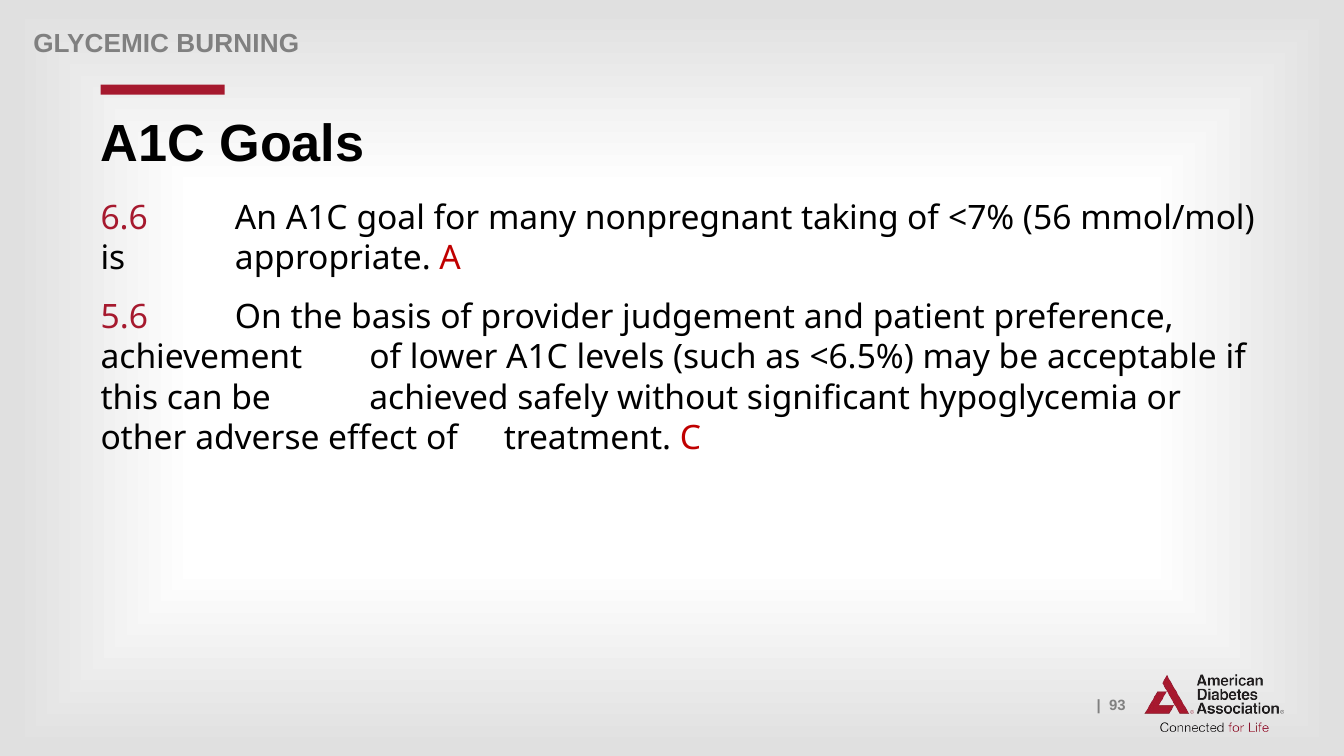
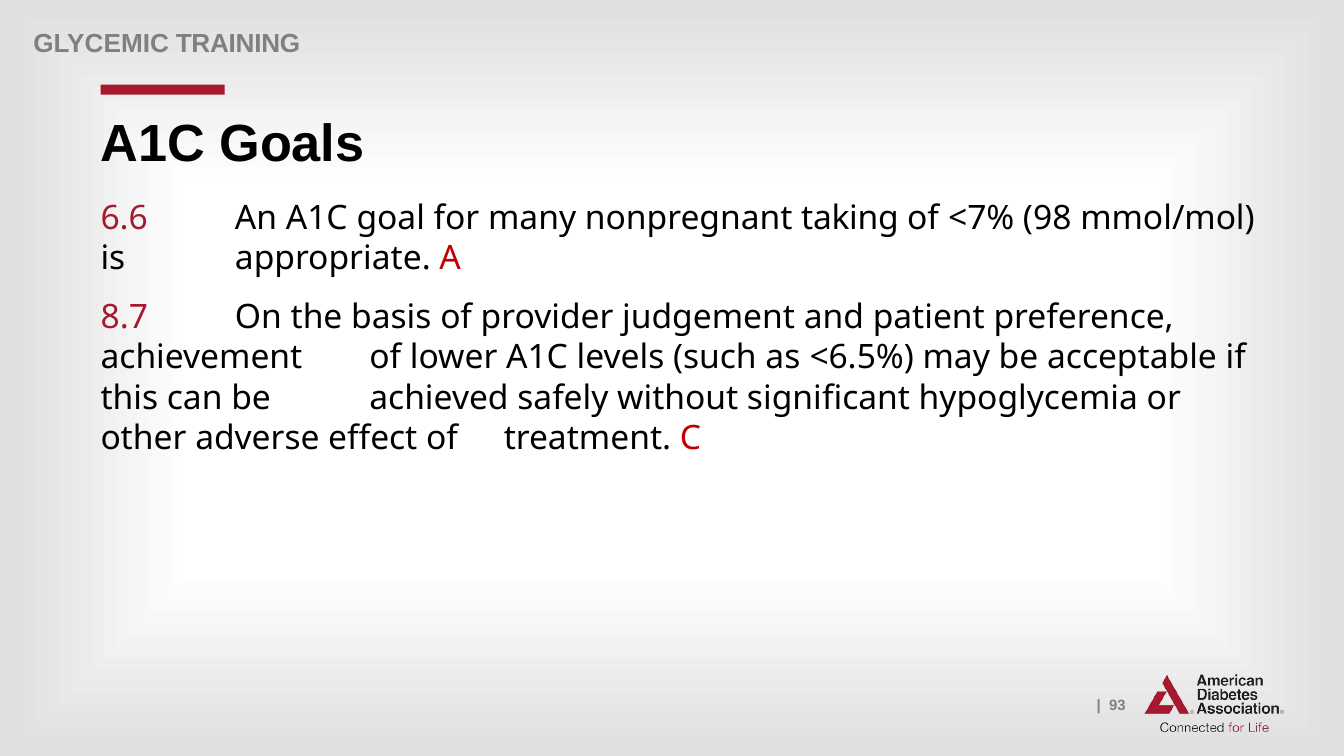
BURNING: BURNING -> TRAINING (238, 44)
56: 56 -> 98 (1047, 218)
5.6: 5.6 -> 8.7 (124, 317)
